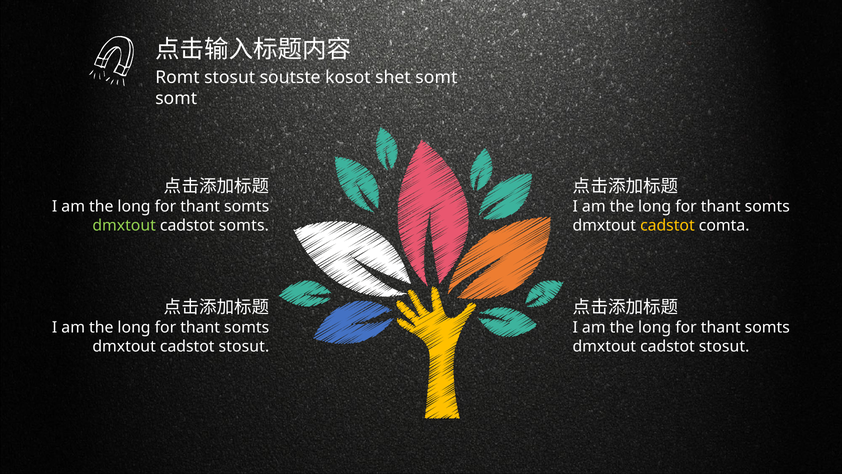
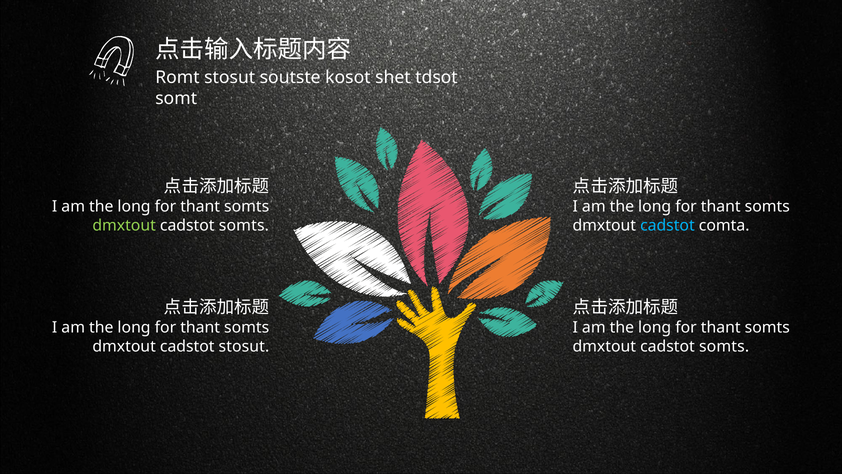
shet somt: somt -> tdsot (436, 77)
cadstot colour: yellow -> light blue (667, 225)
stosut: stosut -> somts (724, 346)
